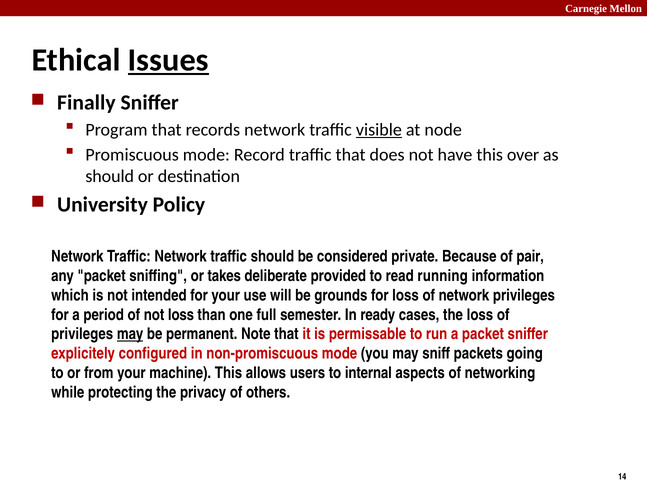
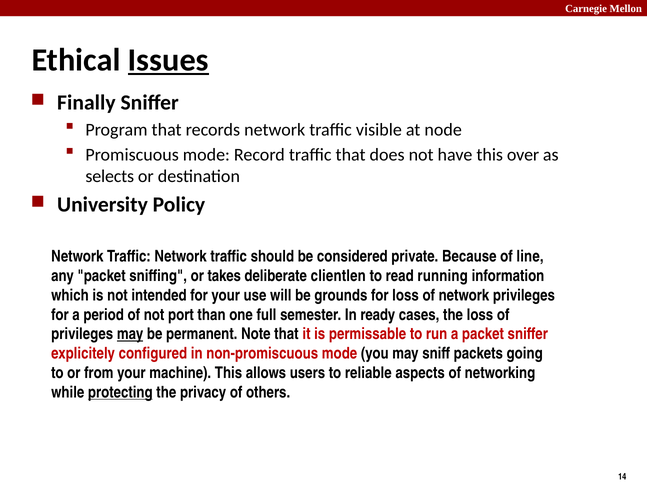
visible underline: present -> none (379, 130)
should: should -> selects (110, 176)
pair: pair -> line (530, 257)
provided: provided -> clientlen (338, 276)
not loss: loss -> port (181, 315)
internal: internal -> reliable (368, 373)
protecting underline: none -> present (120, 392)
